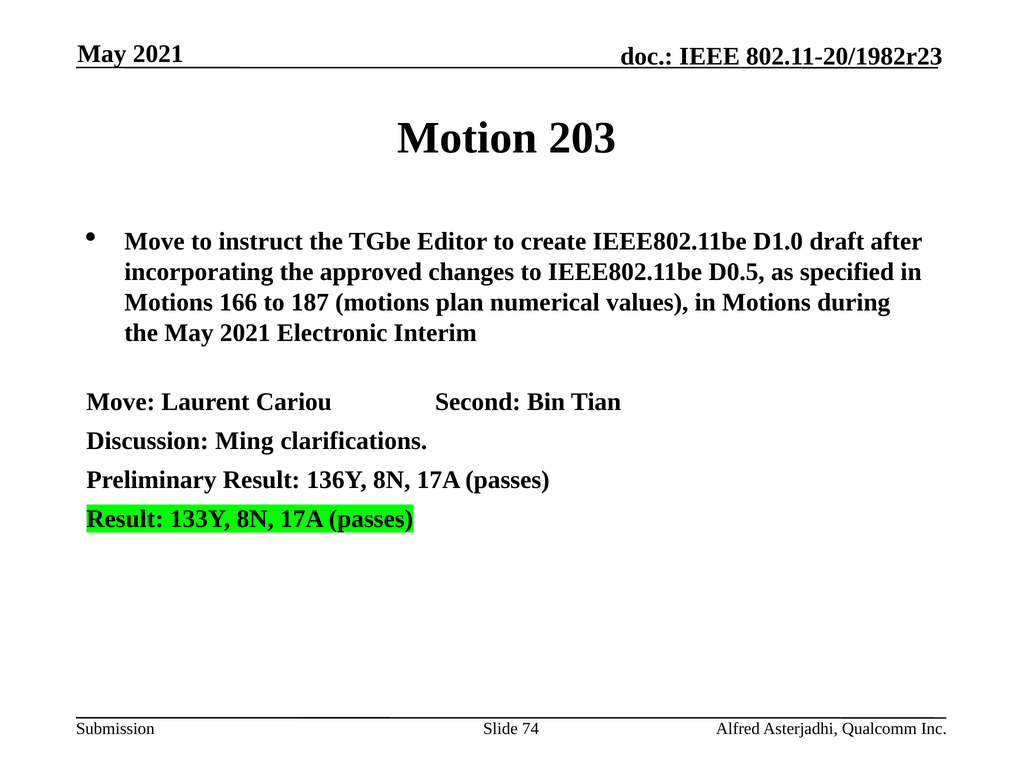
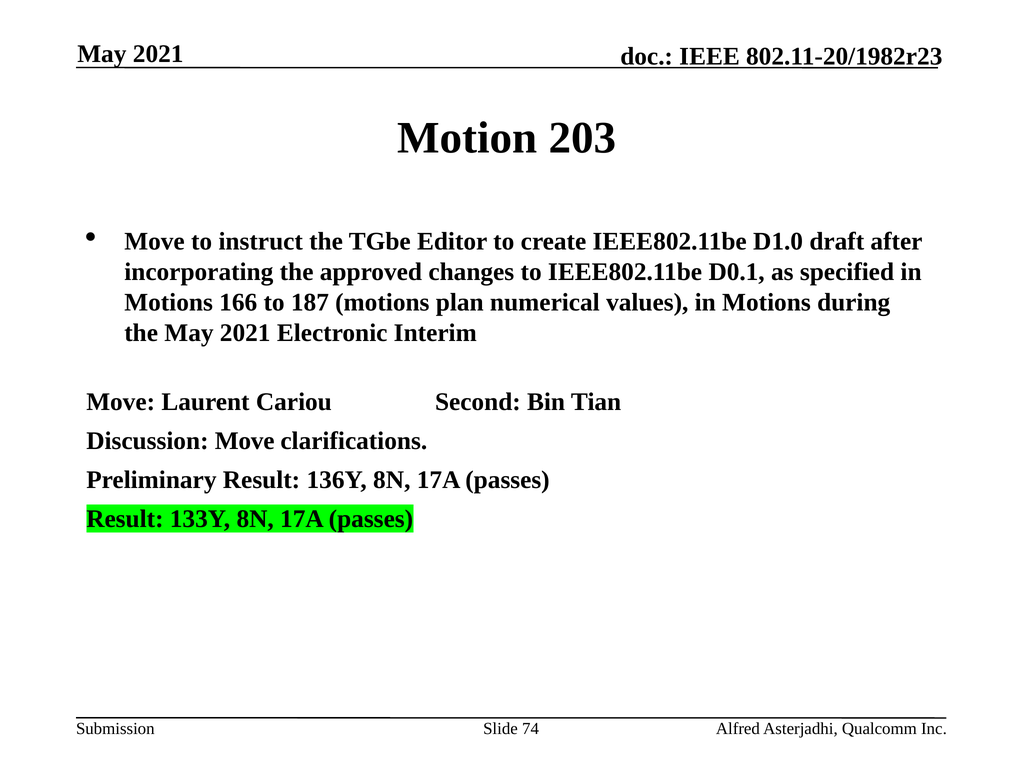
D0.5: D0.5 -> D0.1 (737, 272)
Discussion Ming: Ming -> Move (245, 441)
